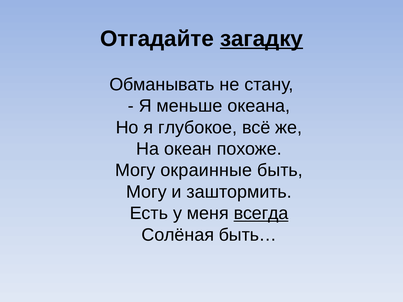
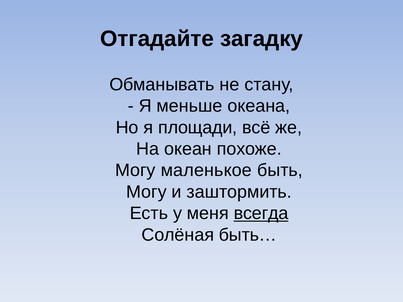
загадку underline: present -> none (262, 39)
глубокое: глубокое -> площади (198, 128)
окраинные: окраинные -> маленькое (206, 171)
